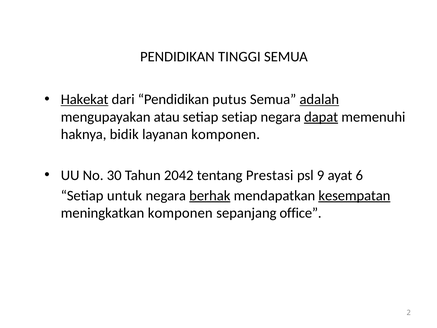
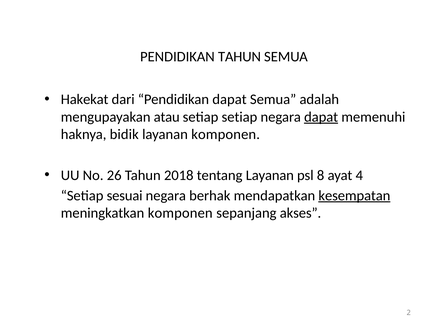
PENDIDIKAN TINGGI: TINGGI -> TAHUN (239, 57)
Hakekat underline: present -> none (85, 99)
Pendidikan putus: putus -> dapat (229, 99)
adalah underline: present -> none (319, 99)
30: 30 -> 26 (114, 175)
2042: 2042 -> 2018 (179, 175)
tentang Prestasi: Prestasi -> Layanan (270, 175)
9: 9 -> 8 (321, 175)
6: 6 -> 4 (359, 175)
untuk: untuk -> sesuai (125, 195)
berhak underline: present -> none (210, 195)
office: office -> akses (301, 213)
